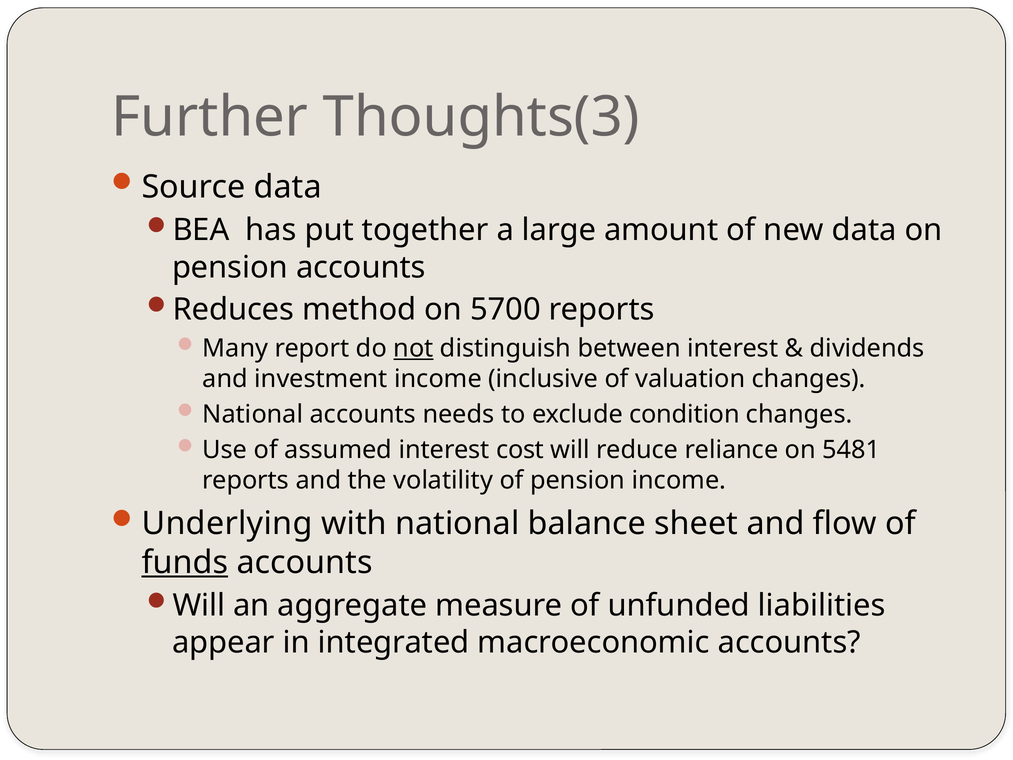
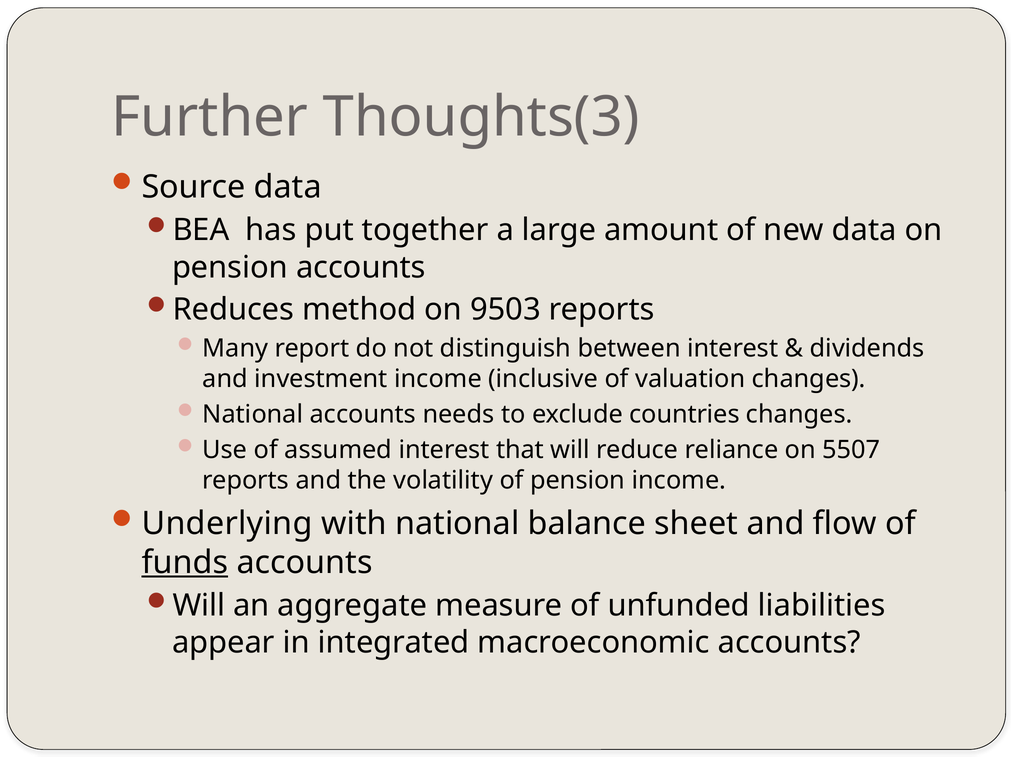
5700: 5700 -> 9503 (505, 310)
not underline: present -> none (413, 348)
condition: condition -> countries (685, 414)
cost: cost -> that (520, 450)
5481: 5481 -> 5507 (851, 450)
